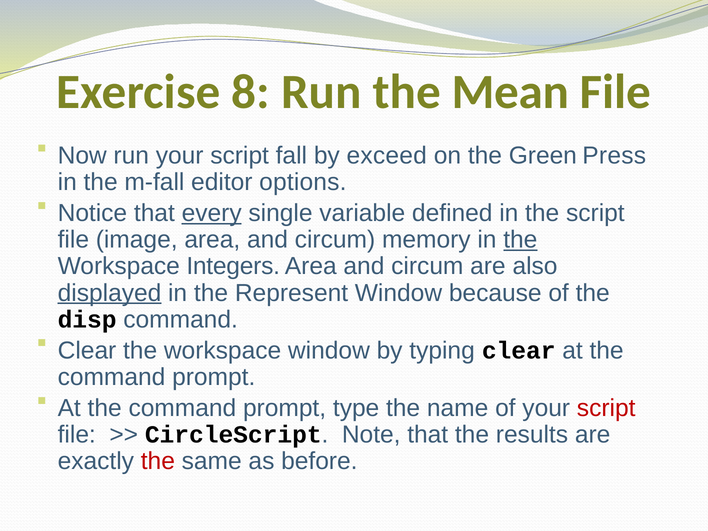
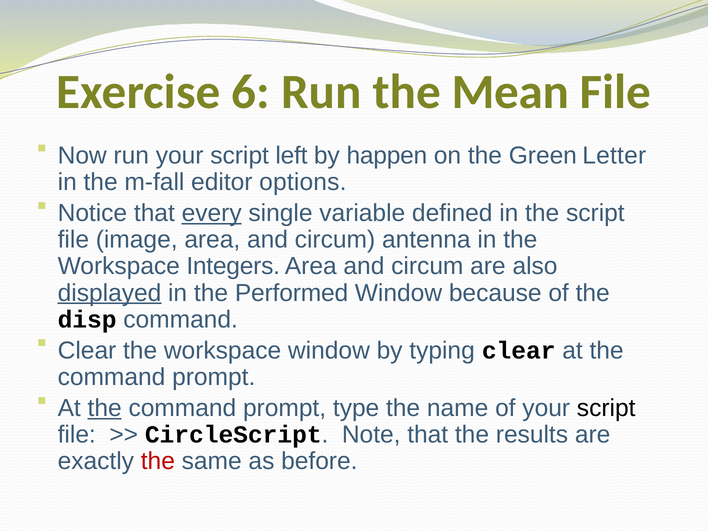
8: 8 -> 6 (251, 92)
fall: fall -> left (291, 156)
exceed: exceed -> happen (387, 156)
Press: Press -> Letter (614, 156)
memory: memory -> antenna (426, 240)
the underline: present -> none (520, 240)
Represent: Represent -> Performed (292, 293)
the underline: none -> present (105, 408)
script colour: red -> black (606, 408)
